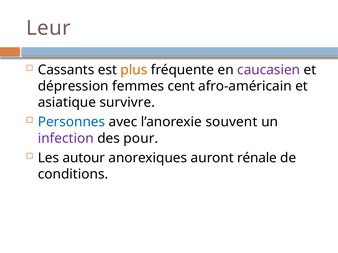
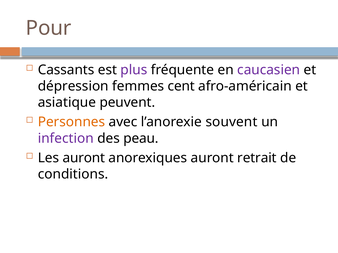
Leur: Leur -> Pour (49, 28)
plus colour: orange -> purple (134, 70)
survivre: survivre -> peuvent (127, 103)
Personnes colour: blue -> orange (71, 122)
pour: pour -> peau (141, 139)
Les autour: autour -> auront (84, 158)
rénale: rénale -> retrait (257, 158)
